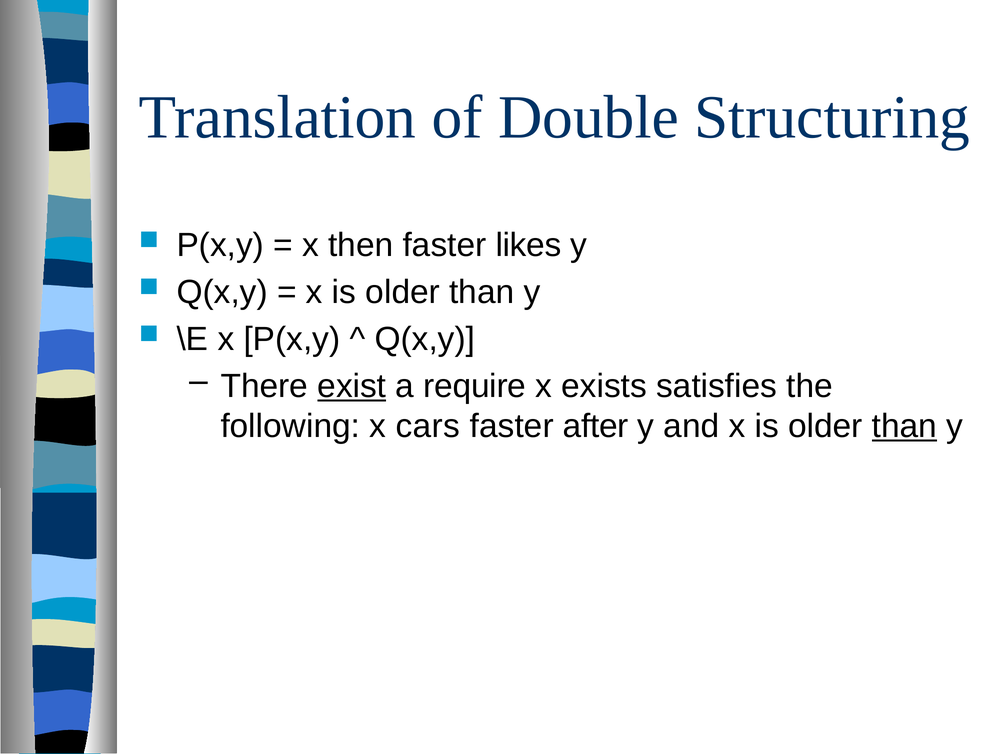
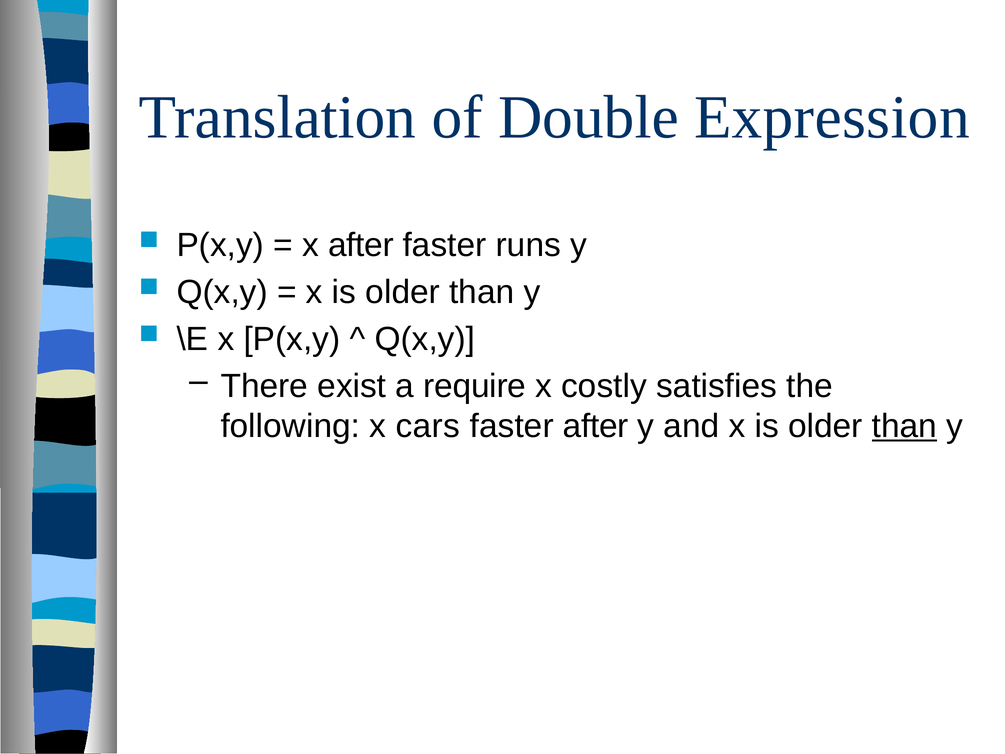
Structuring: Structuring -> Expression (832, 117)
x then: then -> after (361, 245)
likes: likes -> runs (528, 245)
exist underline: present -> none (352, 386)
exists: exists -> costly (604, 386)
